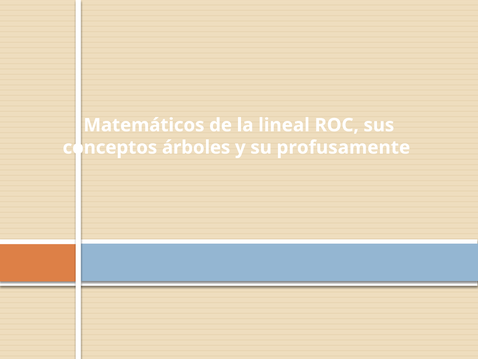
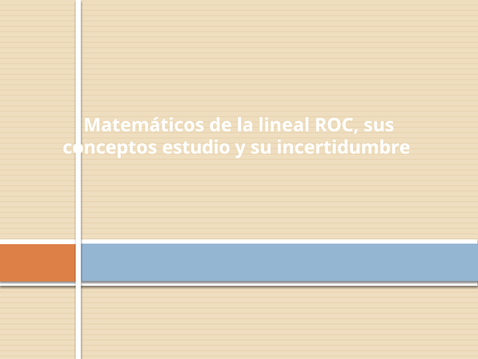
árboles: árboles -> estudio (196, 147)
profusamente: profusamente -> incertidumbre (343, 147)
